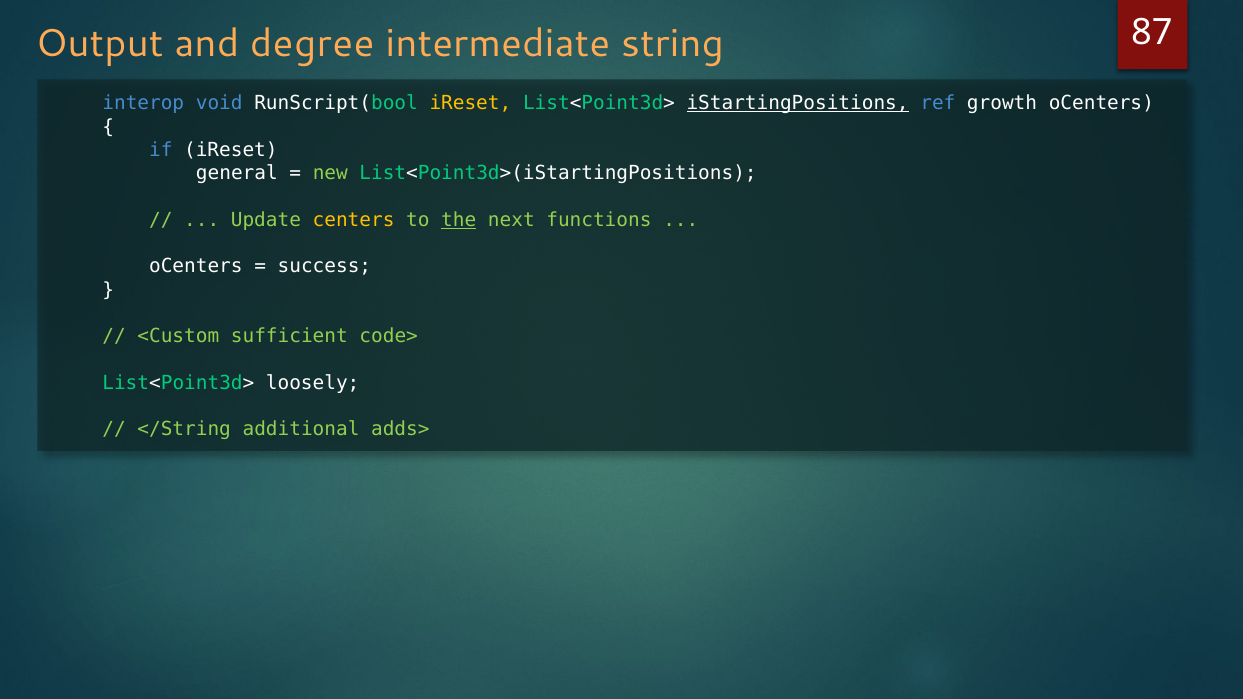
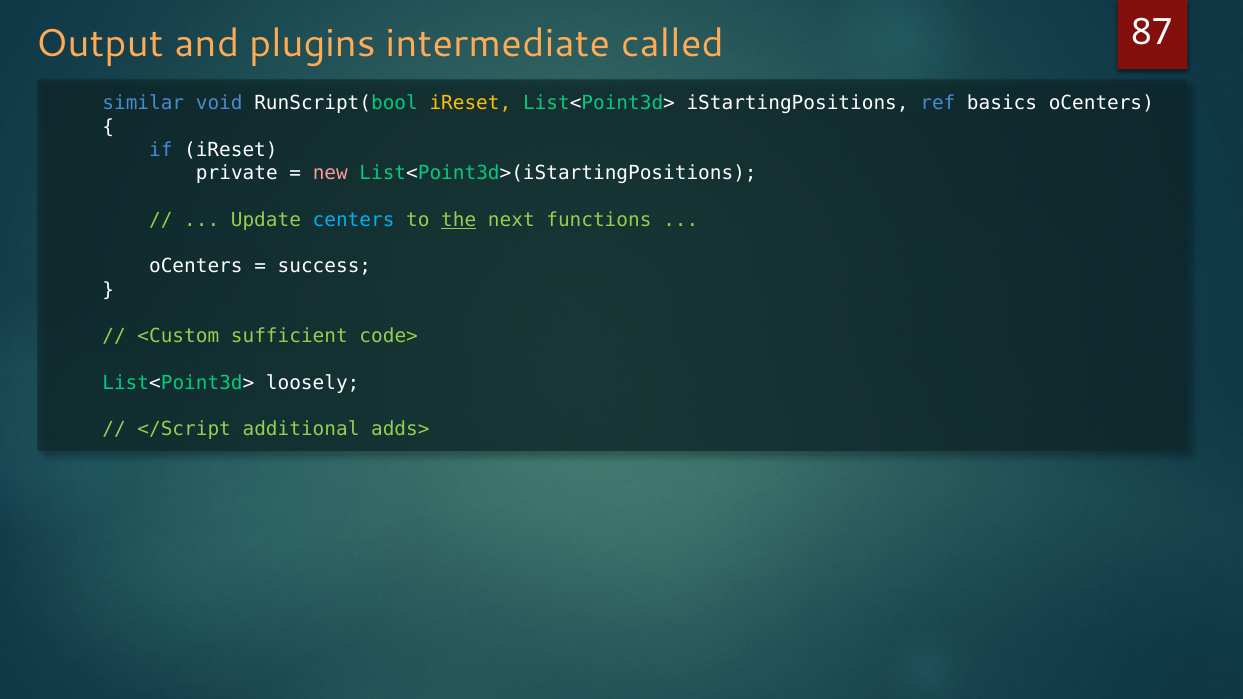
degree: degree -> plugins (313, 43)
string: string -> called (672, 43)
interop: interop -> similar (143, 103)
iStartingPositions underline: present -> none (798, 103)
growth: growth -> basics (1002, 103)
general: general -> private (237, 173)
new colour: light green -> pink (330, 173)
centers colour: yellow -> light blue (354, 220)
</String: </String -> </Script (184, 430)
